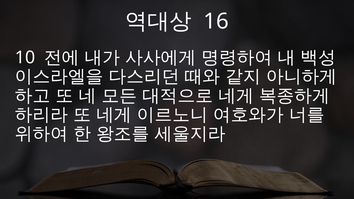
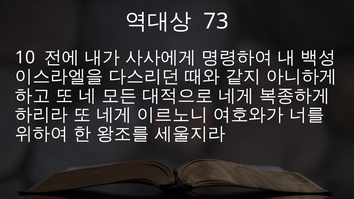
16: 16 -> 73 (216, 21)
